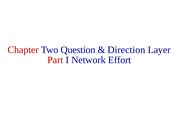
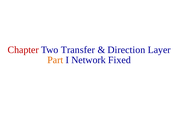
Question: Question -> Transfer (78, 50)
Part colour: red -> orange (55, 60)
Effort: Effort -> Fixed (120, 60)
